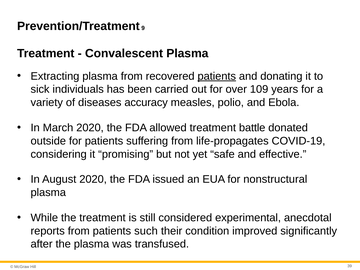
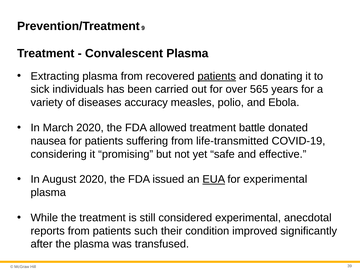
109: 109 -> 565 (259, 89)
outside: outside -> nausea (48, 141)
life-propagates: life-propagates -> life-transmitted (232, 141)
EUA underline: none -> present (214, 179)
for nonstructural: nonstructural -> experimental (275, 179)
